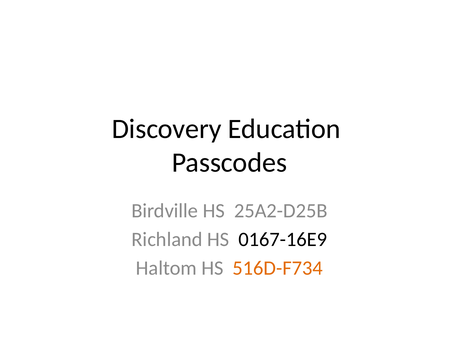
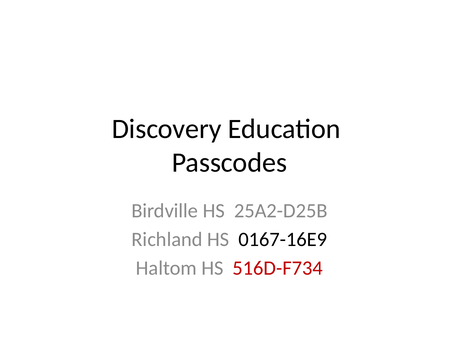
516D-F734 colour: orange -> red (278, 268)
